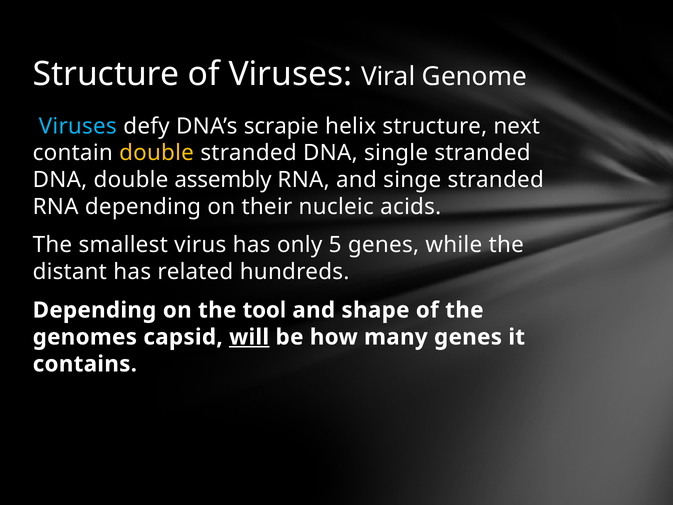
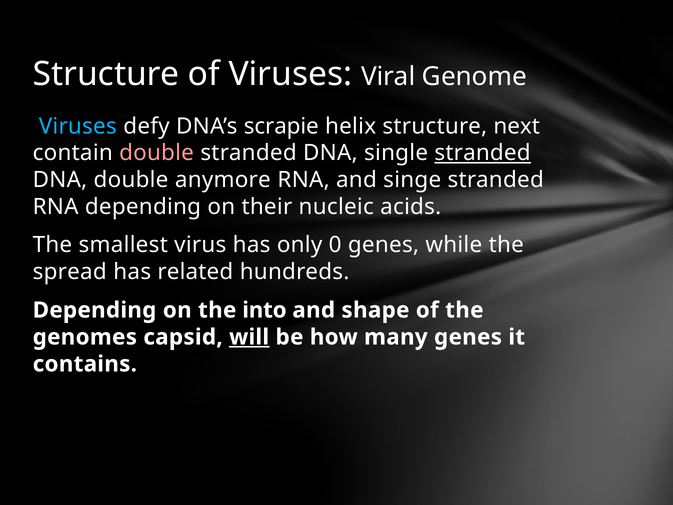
double colour: yellow -> pink (157, 153)
stranded underline: none -> present (483, 153)
assembly: assembly -> anymore (223, 180)
5: 5 -> 0 (335, 245)
distant: distant -> spread (70, 272)
tool: tool -> into (264, 310)
